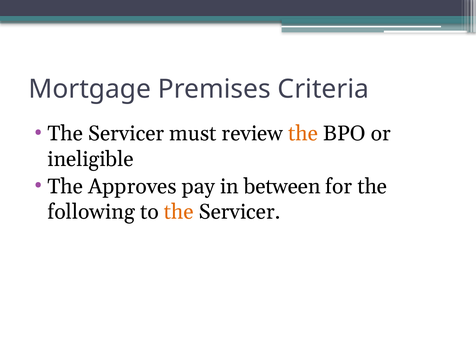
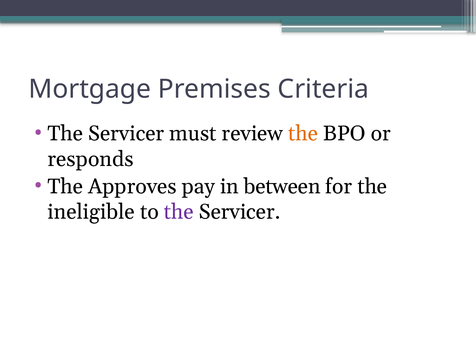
ineligible: ineligible -> responds (91, 159)
following: following -> ineligible (91, 212)
the colour: orange -> purple (179, 212)
